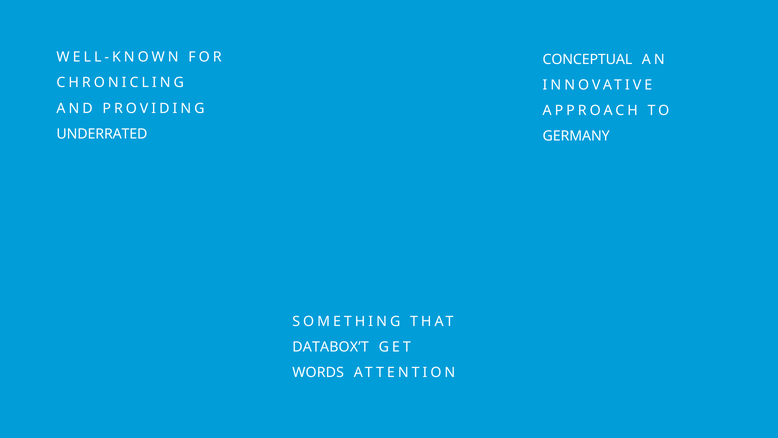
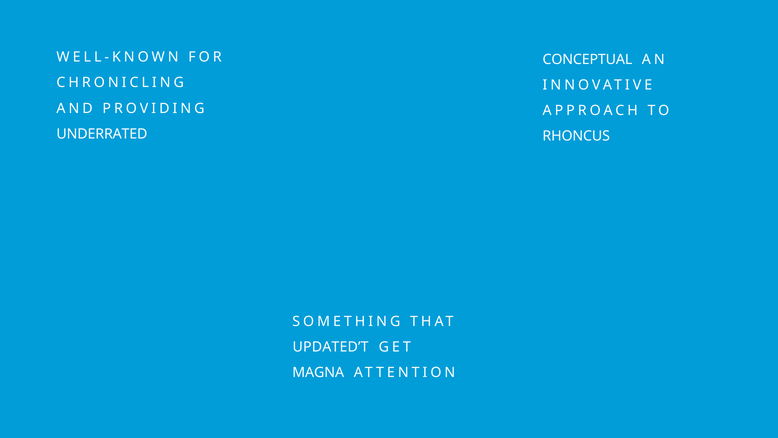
GERMANY: GERMANY -> RHONCUS (576, 136)
DATABOX’T: DATABOX’T -> UPDATED’T (331, 347)
WORDS: WORDS -> MAGNA (318, 372)
